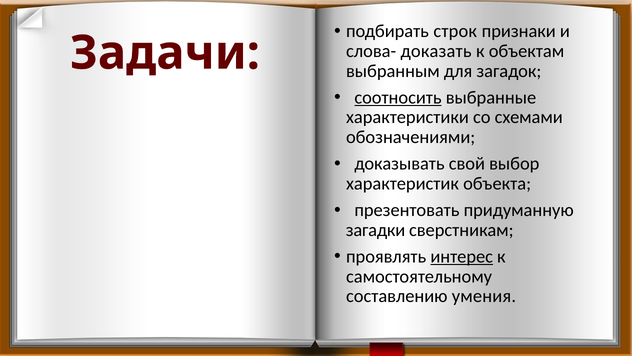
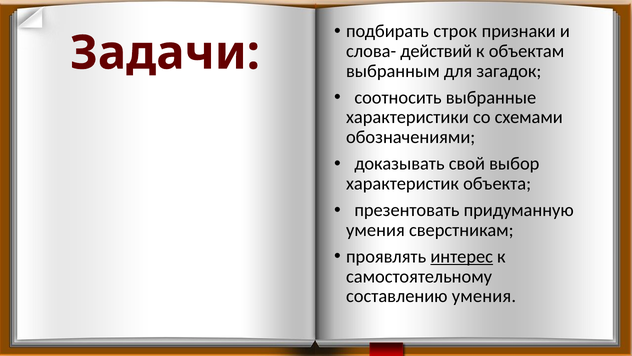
доказать: доказать -> действий (436, 51)
соотносить underline: present -> none (398, 97)
загадки: загадки -> умения (375, 230)
